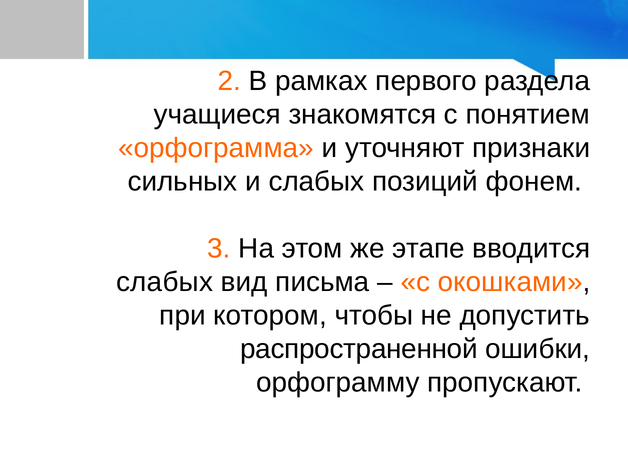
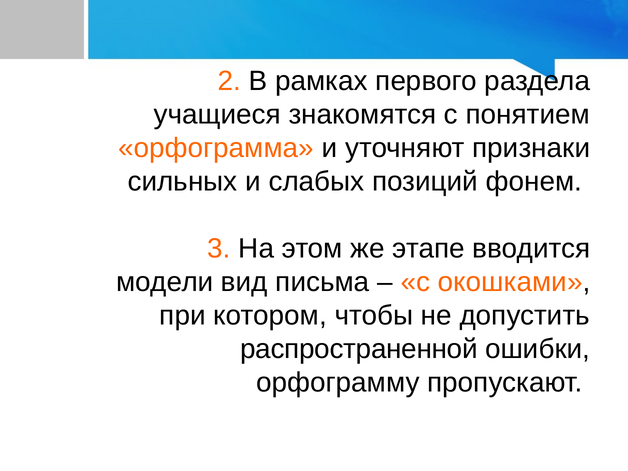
слабых: слабых -> модели (165, 282)
